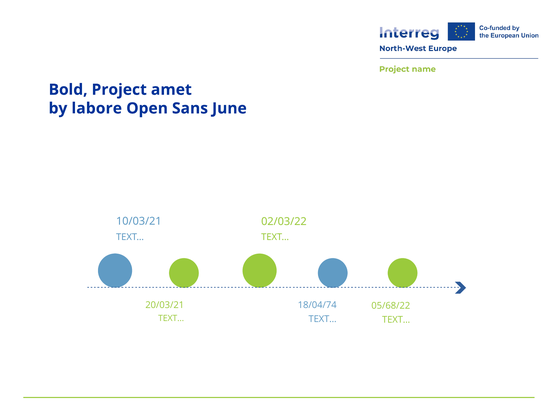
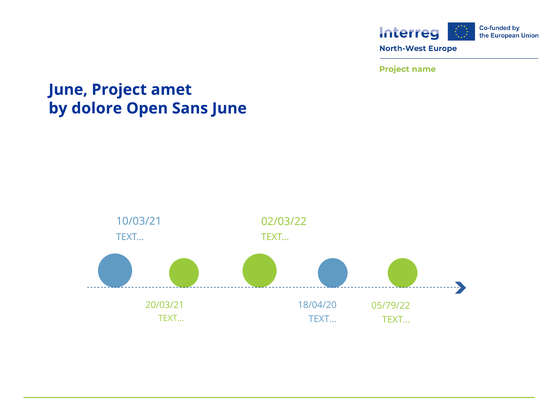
Bold: Bold -> June (68, 90)
labore: labore -> dolore (97, 108)
18/04/74: 18/04/74 -> 18/04/20 (317, 305)
05/68/22: 05/68/22 -> 05/79/22 (391, 306)
